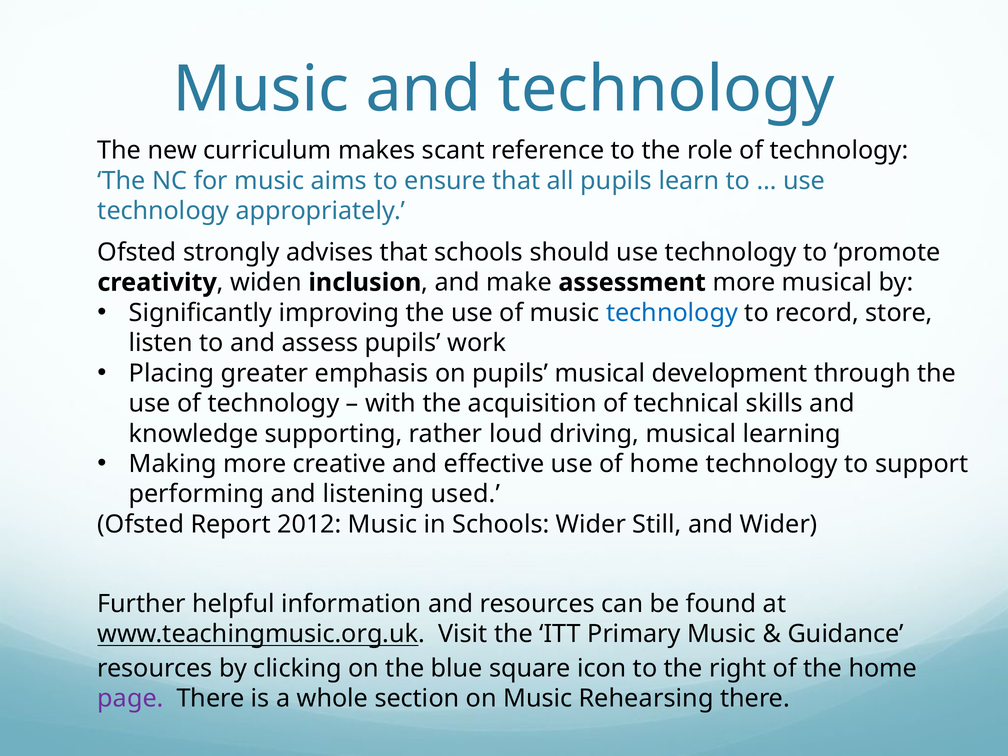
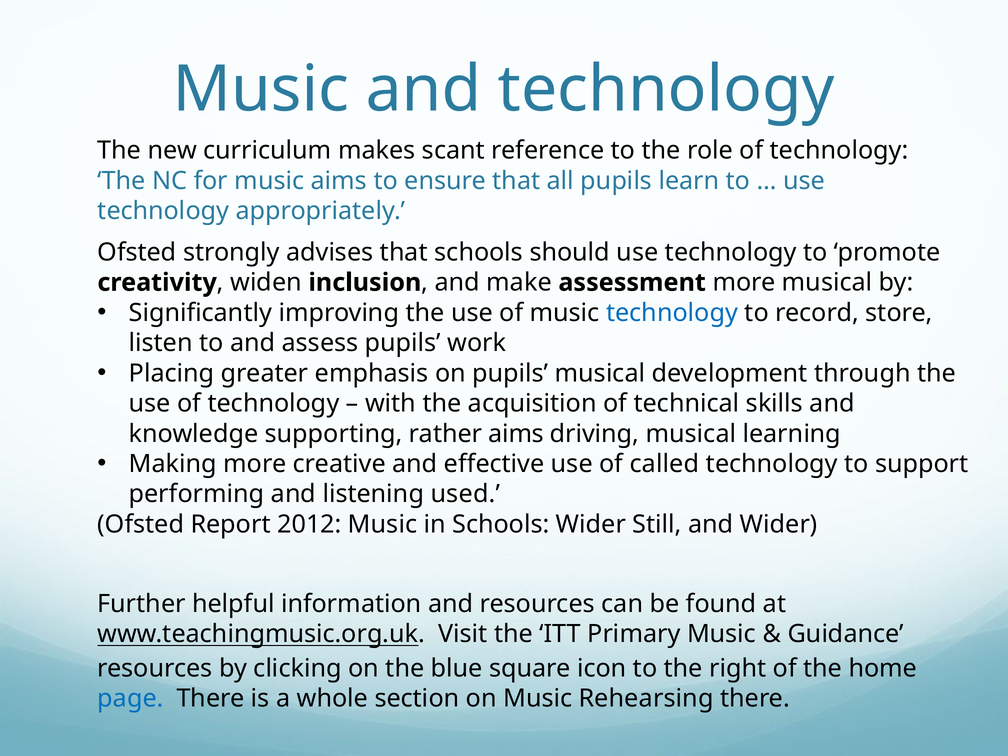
rather loud: loud -> aims (516, 434)
of home: home -> called (664, 464)
page colour: purple -> blue (130, 699)
